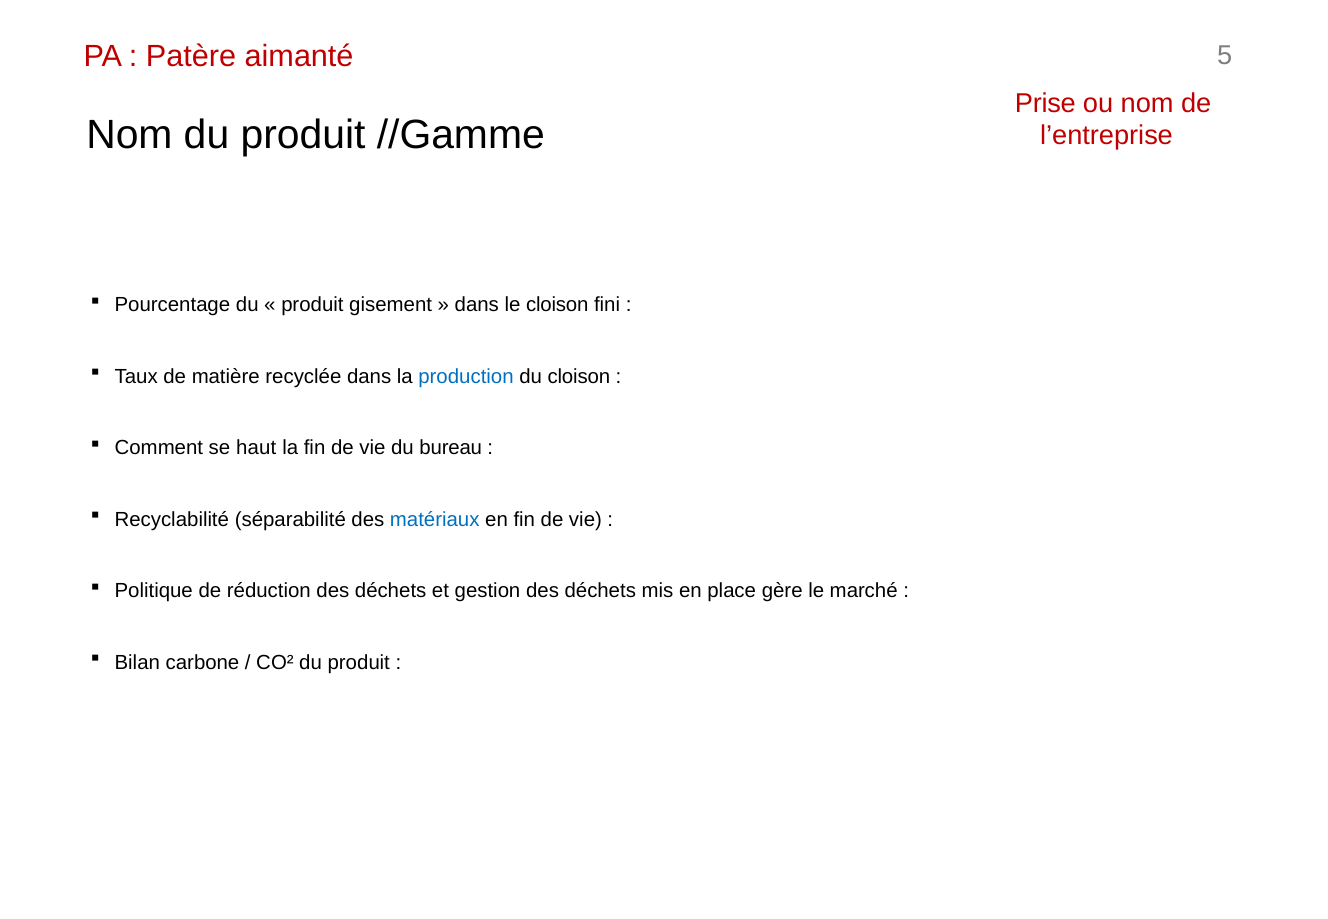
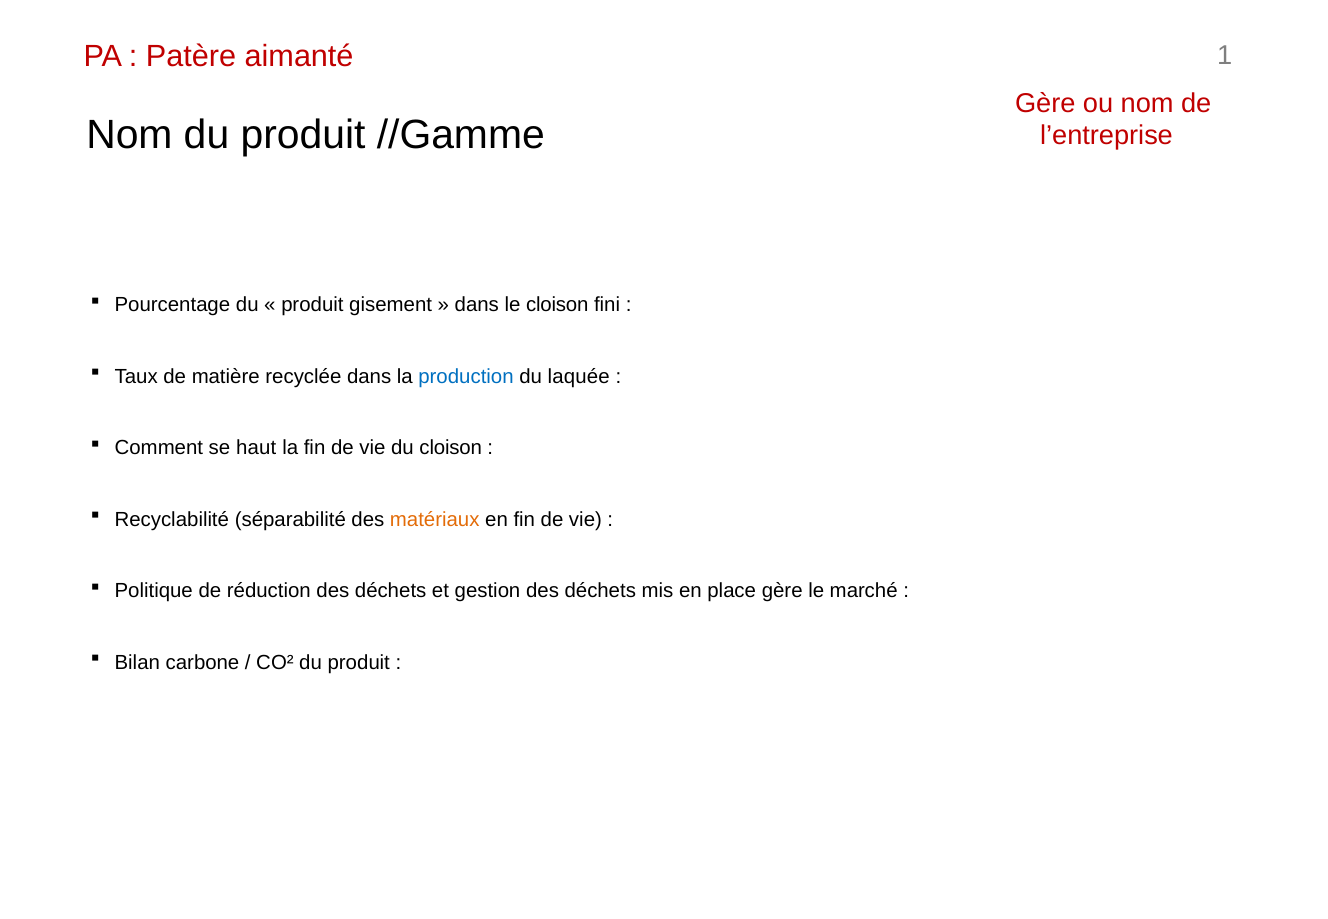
5: 5 -> 1 (1225, 56)
Prise: Prise -> Gère (1045, 103)
du cloison: cloison -> laquée (579, 377)
du bureau: bureau -> cloison (451, 448)
matériaux colour: blue -> orange (435, 520)
